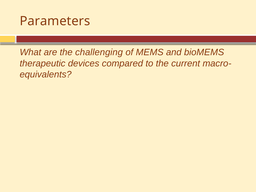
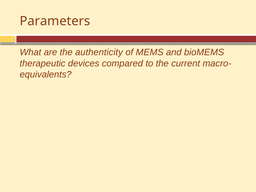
challenging: challenging -> authenticity (99, 52)
